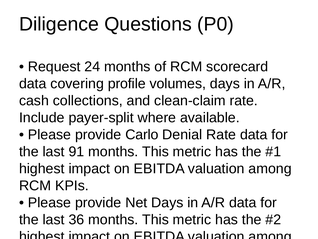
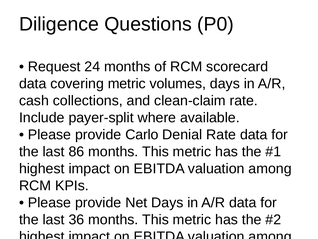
covering profile: profile -> metric (127, 84)
91: 91 -> 86 (76, 152)
